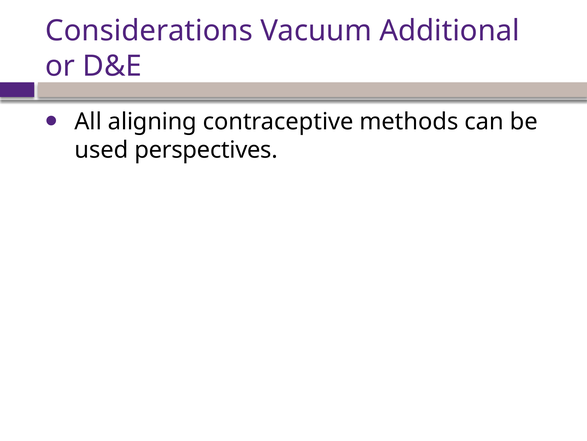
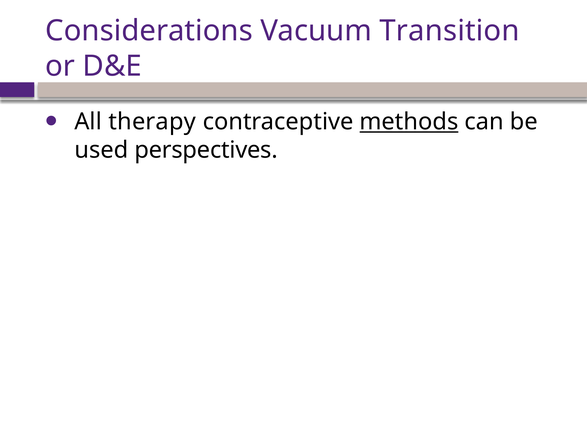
Additional: Additional -> Transition (450, 31)
aligning: aligning -> therapy (152, 121)
methods underline: none -> present (409, 121)
